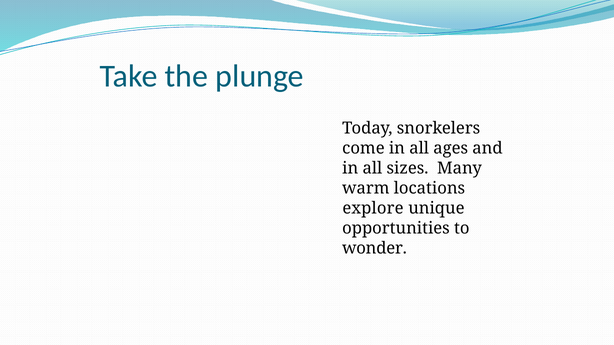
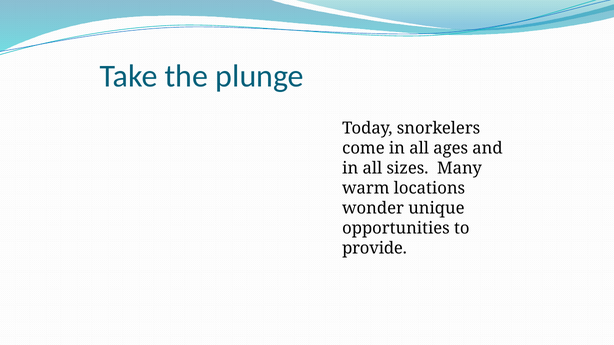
explore: explore -> wonder (373, 209)
wonder: wonder -> provide (375, 249)
